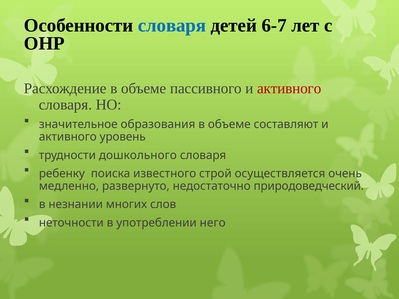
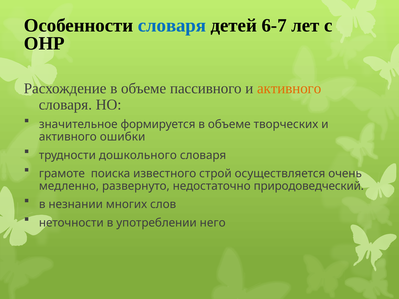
активного colour: red -> orange (289, 88)
образования: образования -> формируется (158, 124)
составляют: составляют -> творческих (286, 124)
уровень: уровень -> ошибки (123, 137)
ребенку: ребенку -> грамоте (62, 174)
